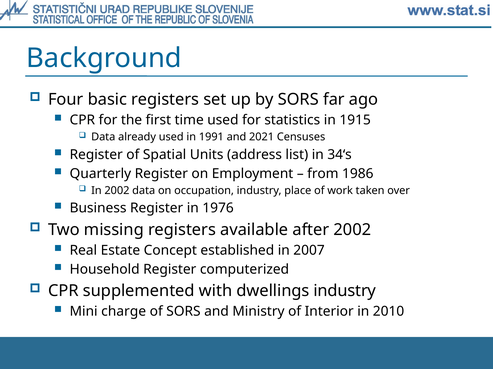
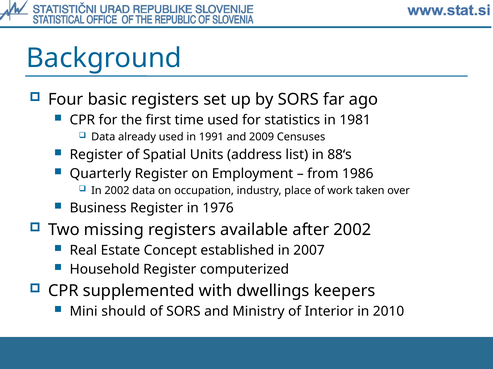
1915: 1915 -> 1981 (355, 120)
2021: 2021 -> 2009 (262, 137)
34‘s: 34‘s -> 88‘s (340, 155)
dwellings industry: industry -> keepers (345, 291)
charge: charge -> should (124, 312)
